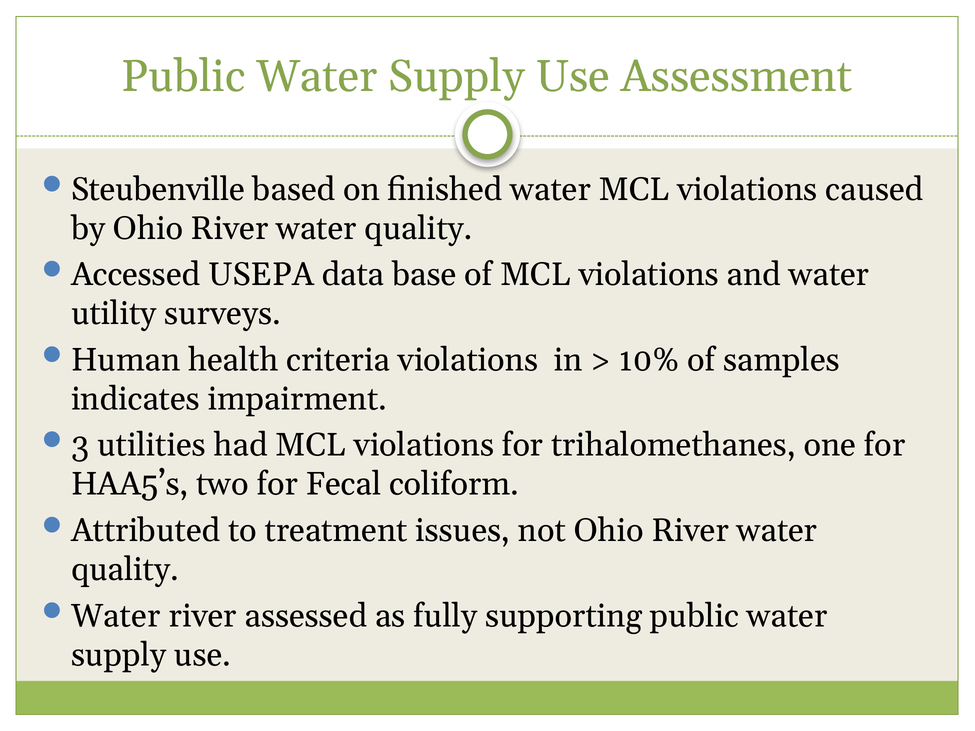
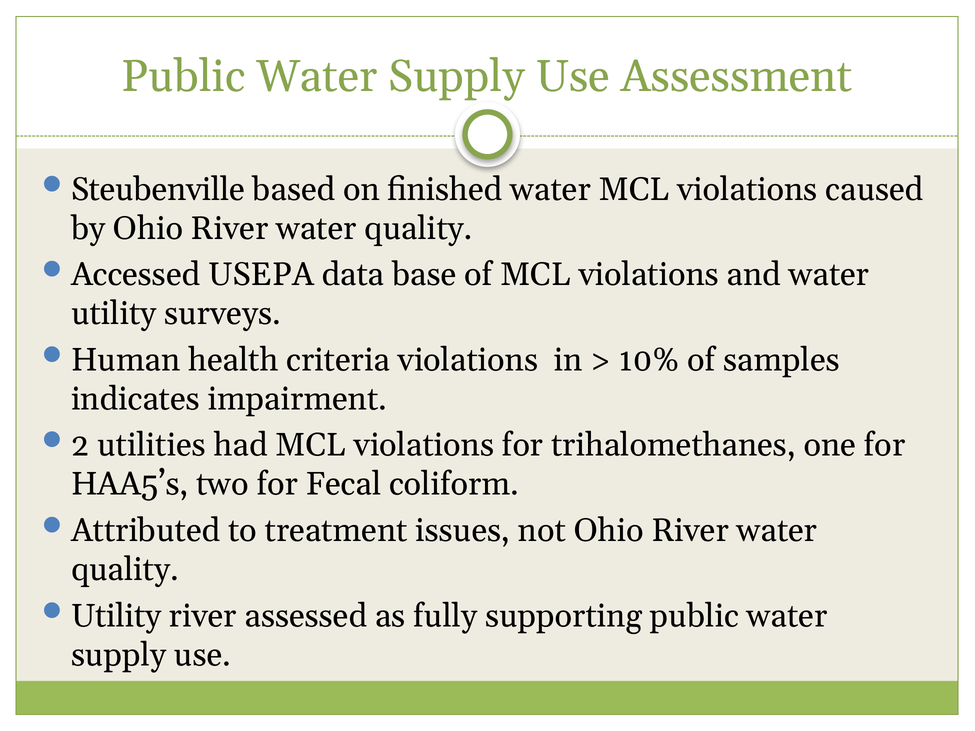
3: 3 -> 2 (80, 445)
Water: Water -> Utility (116, 616)
